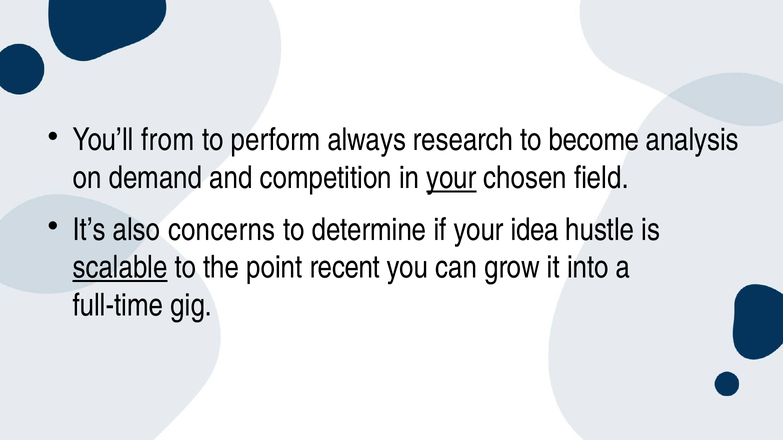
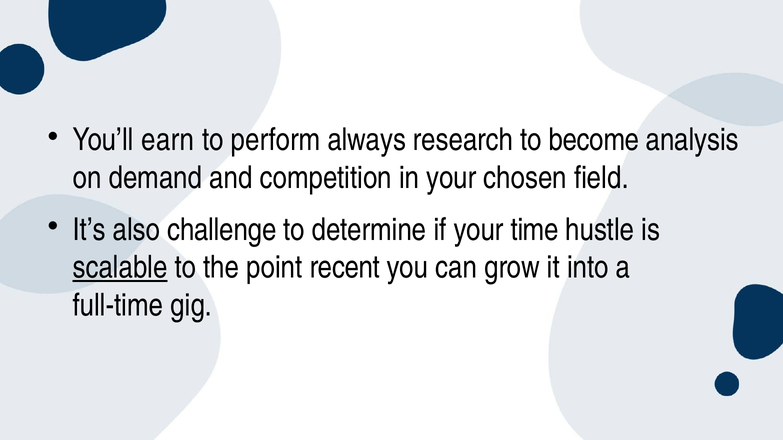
from: from -> earn (168, 140)
your underline: present -> none (451, 178)
concerns: concerns -> challenge (222, 230)
idea: idea -> time (535, 230)
